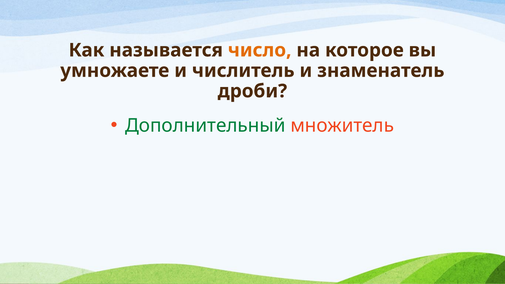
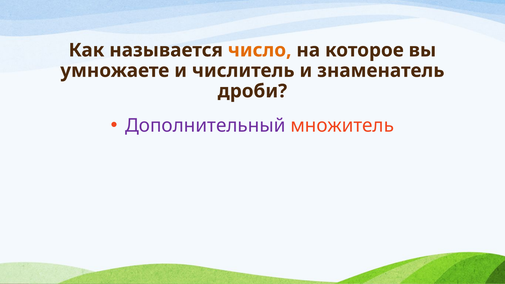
Дополнительный colour: green -> purple (205, 126)
